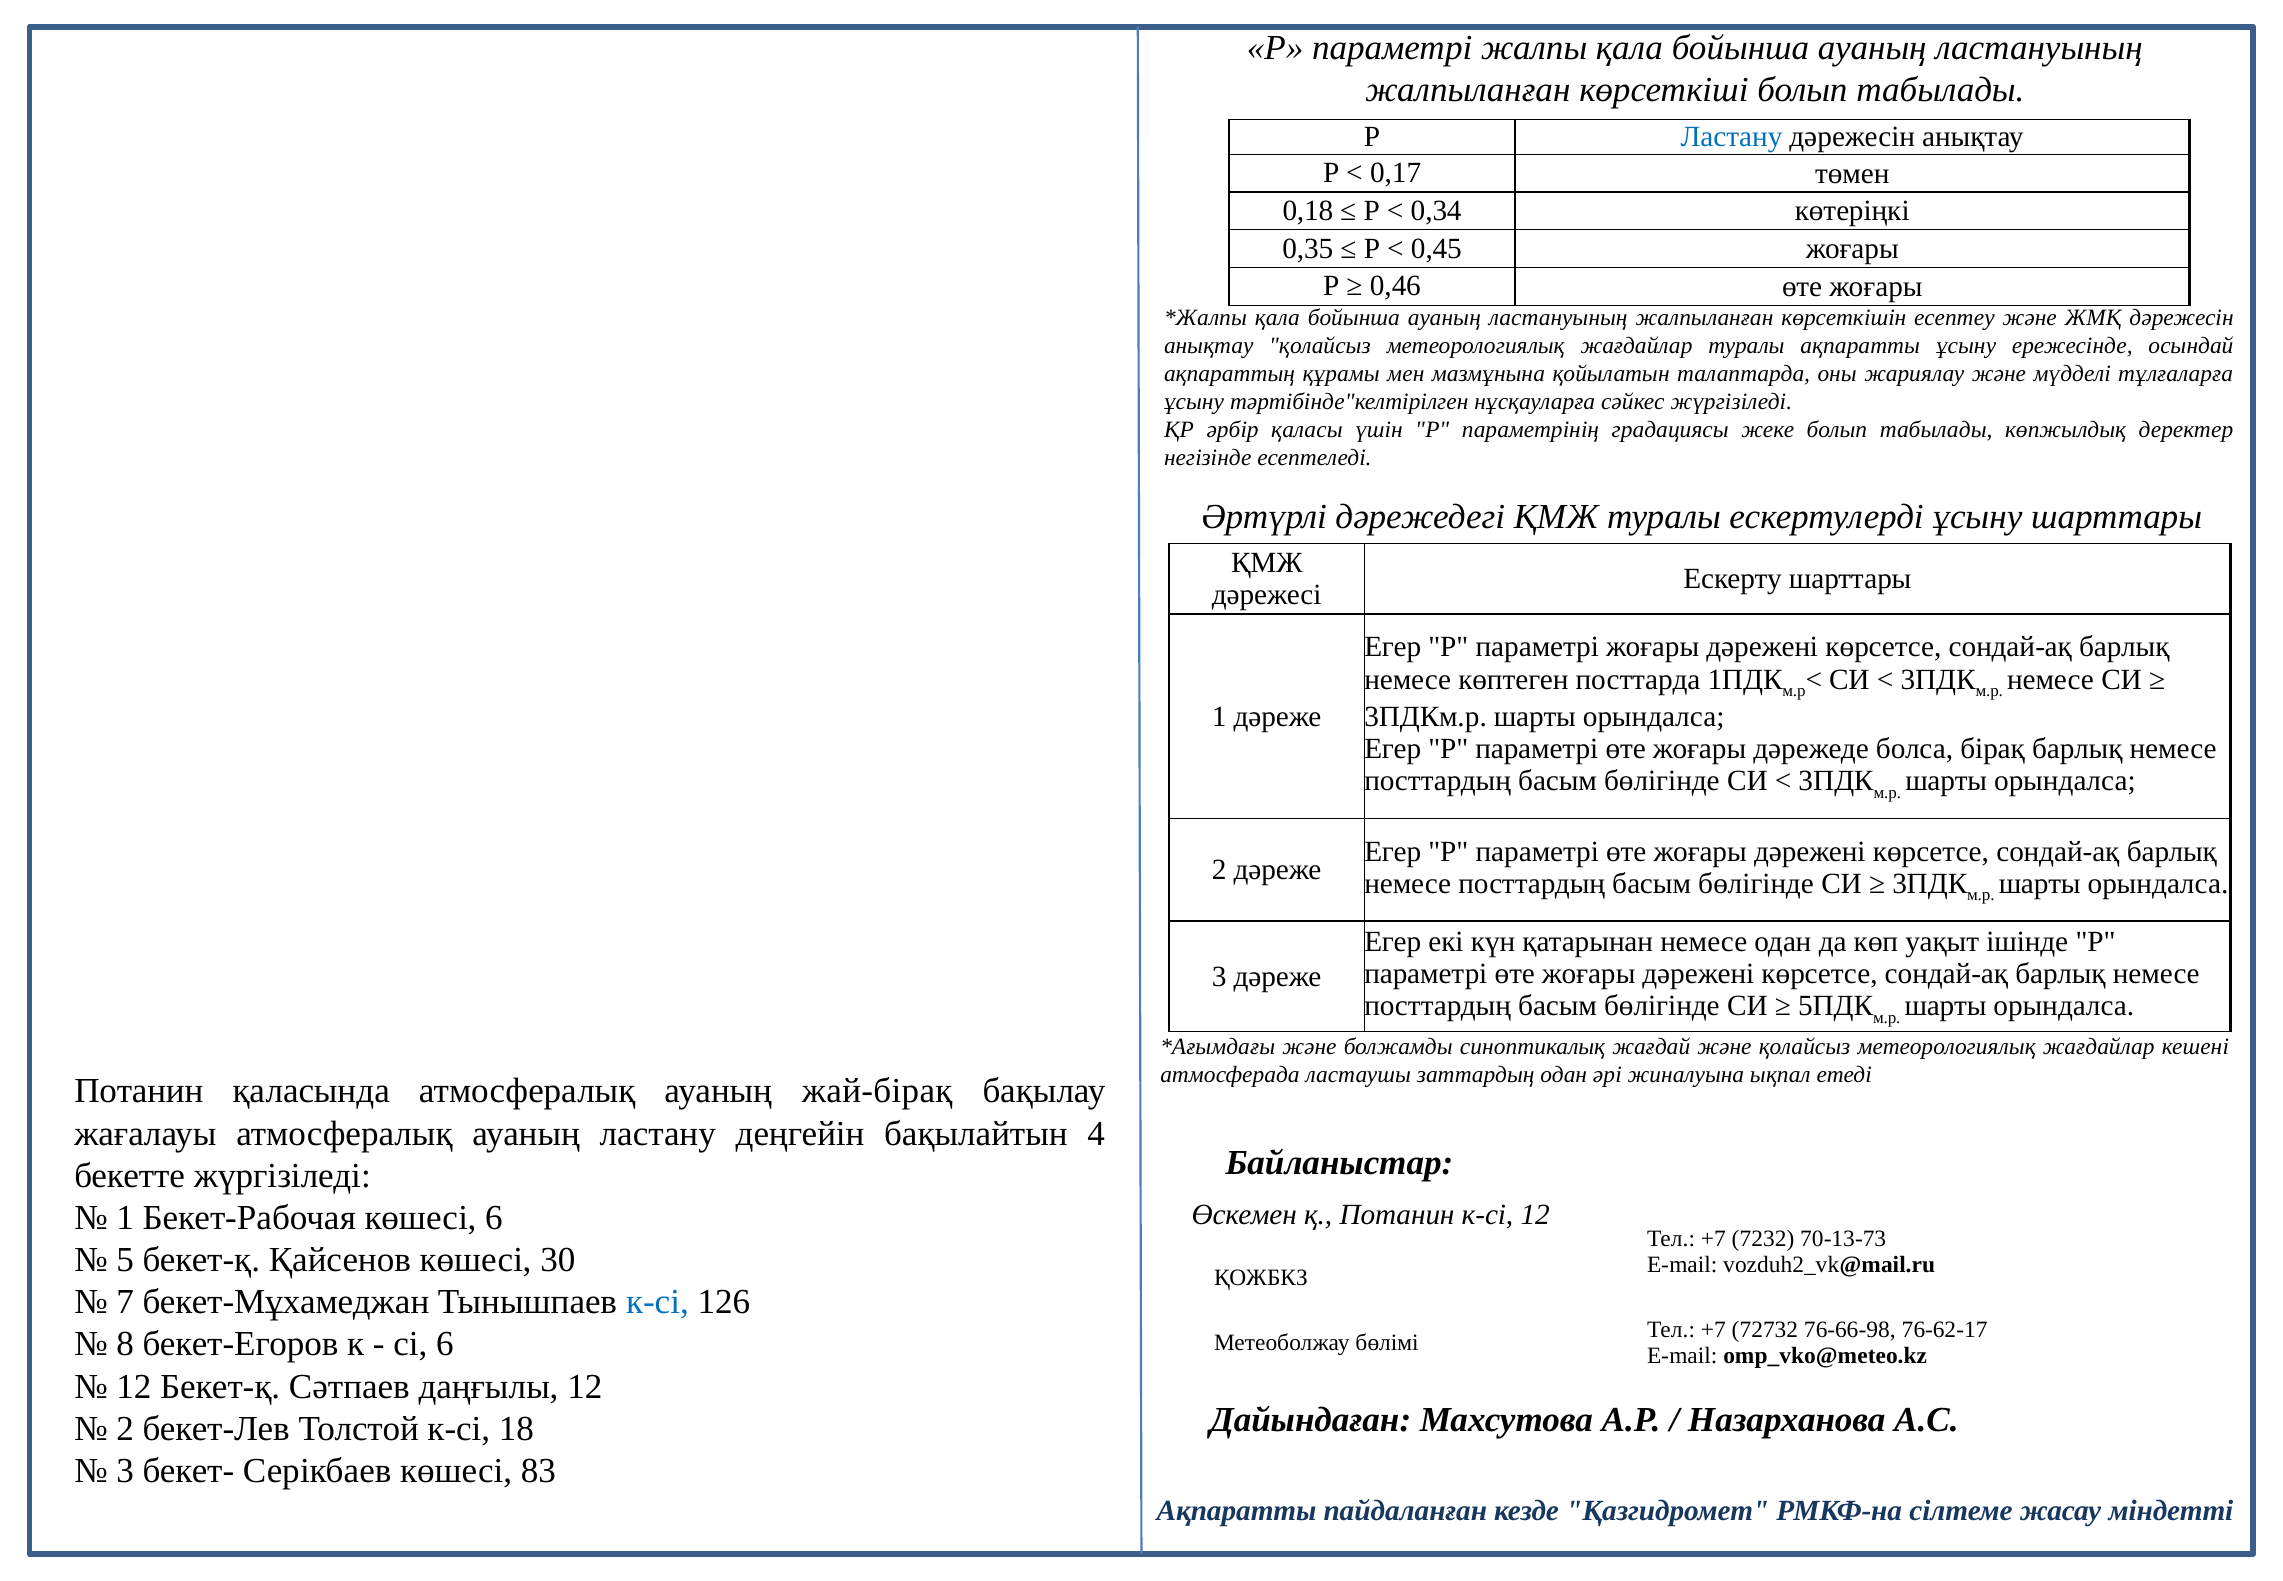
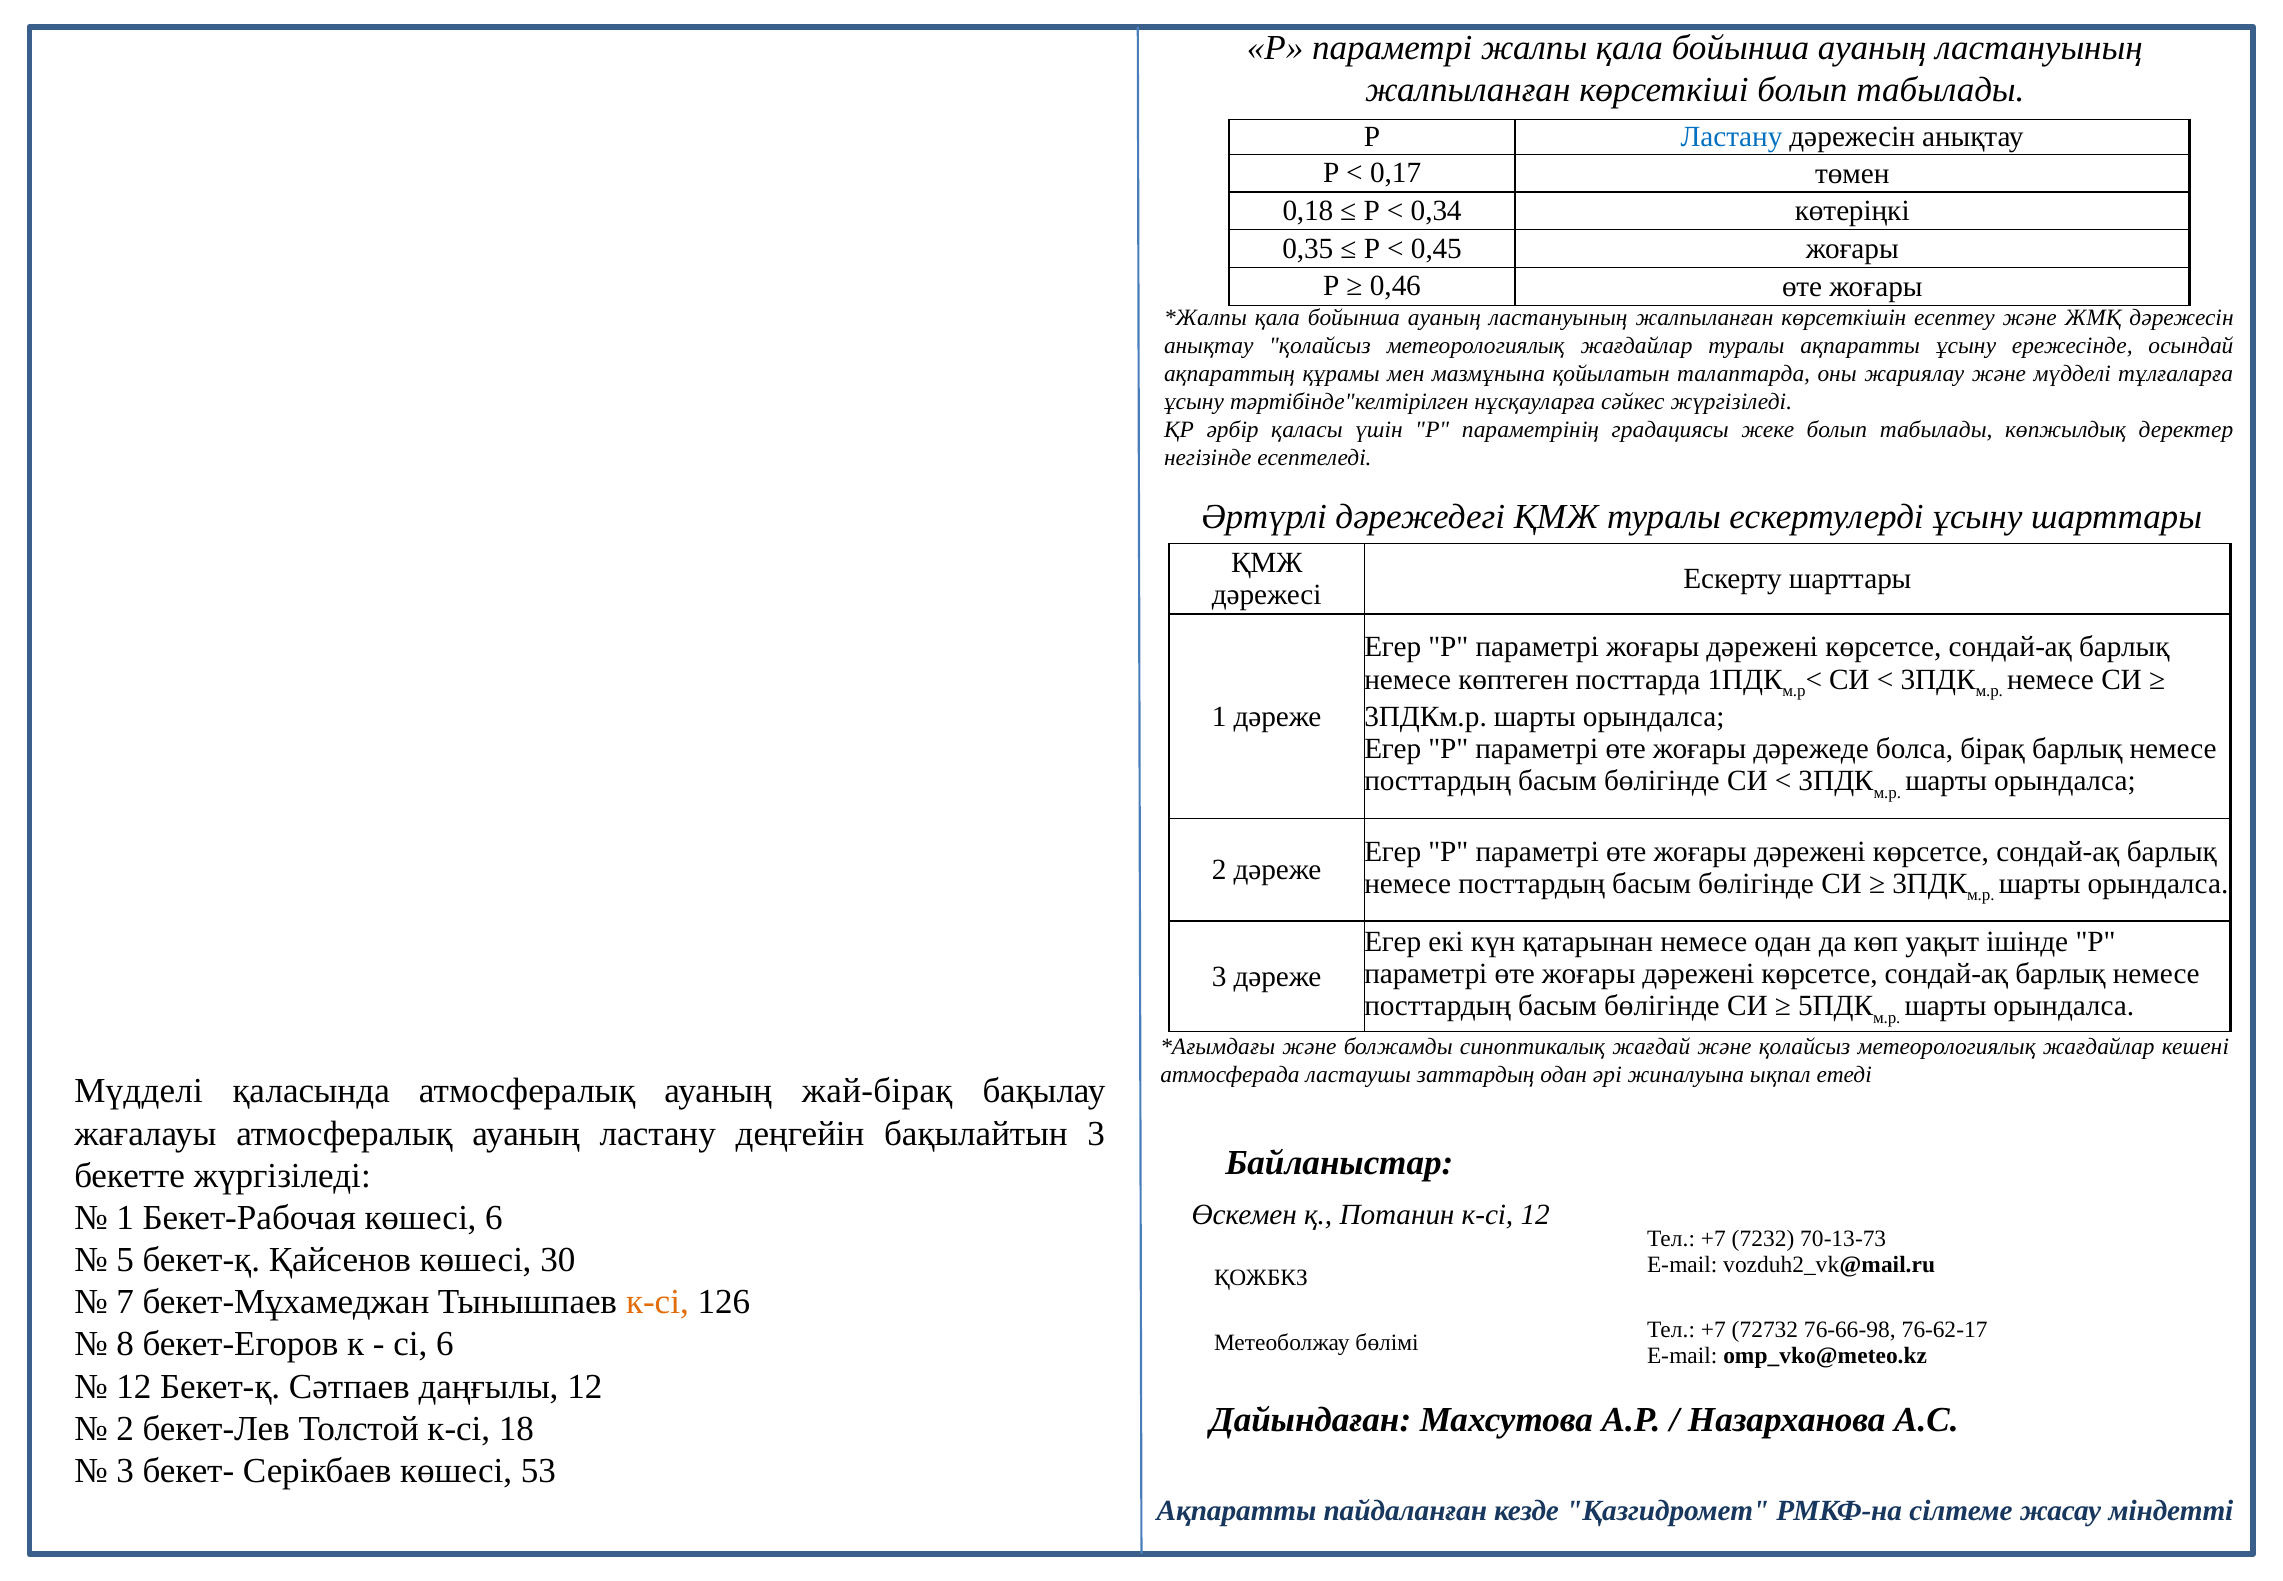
Потанин: Потанин -> Мүдделі (139, 1091)
бақылайтын 4: 4 -> 3 (1096, 1133)
к-сі colour: blue -> orange (657, 1302)
83: 83 -> 53 (538, 1470)
